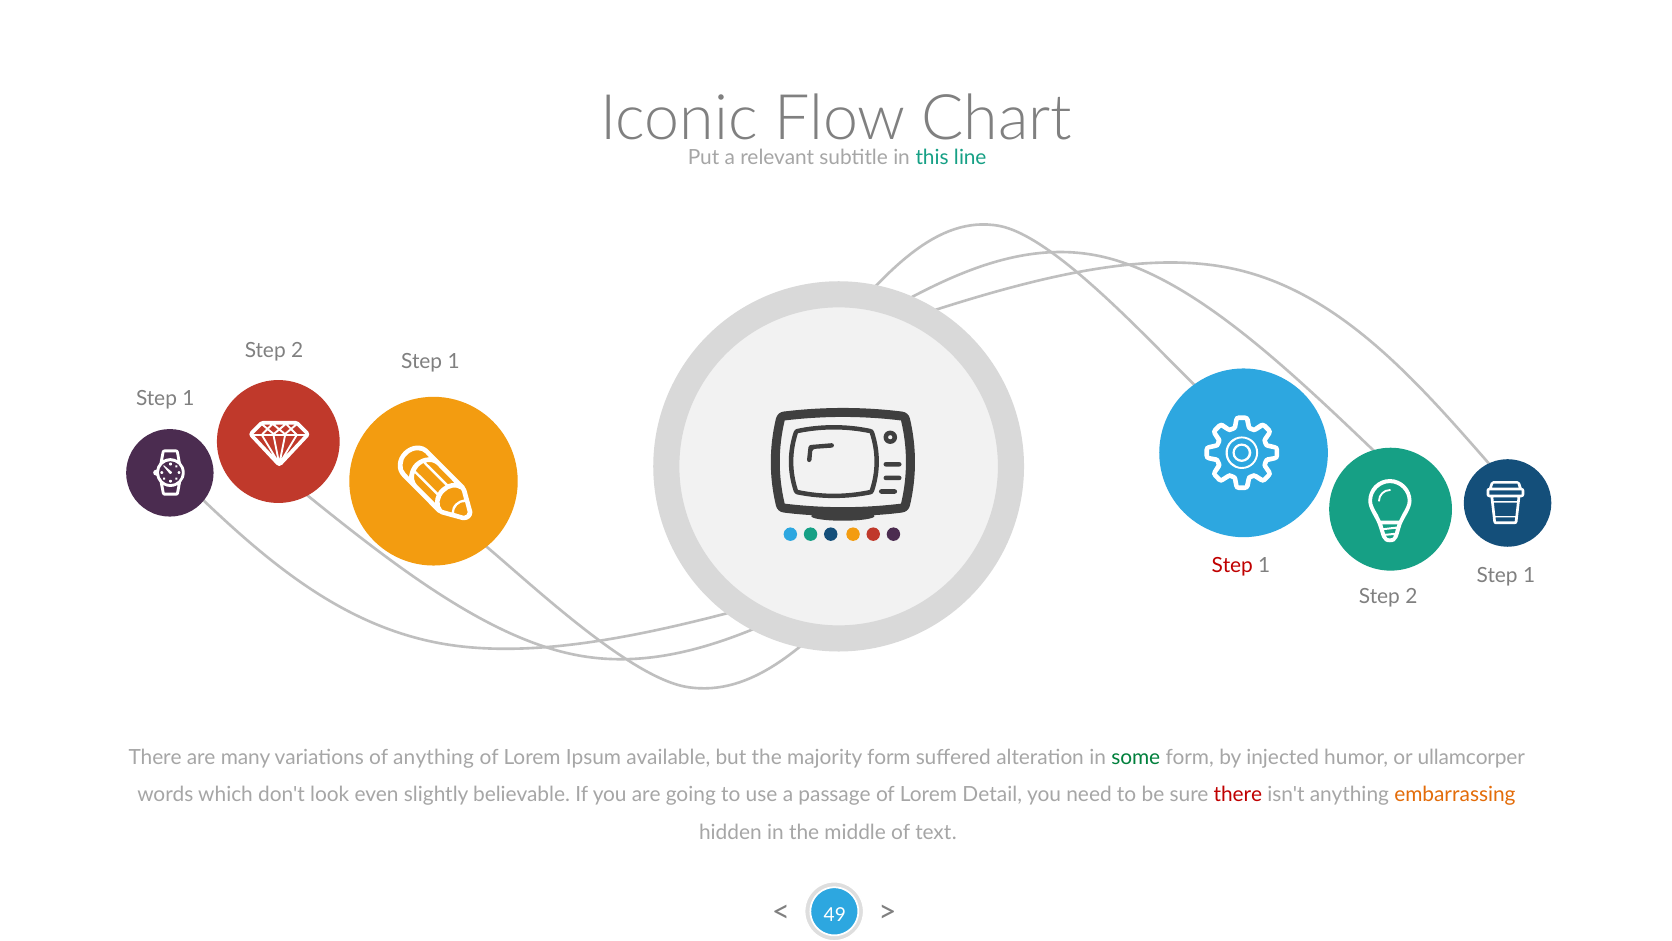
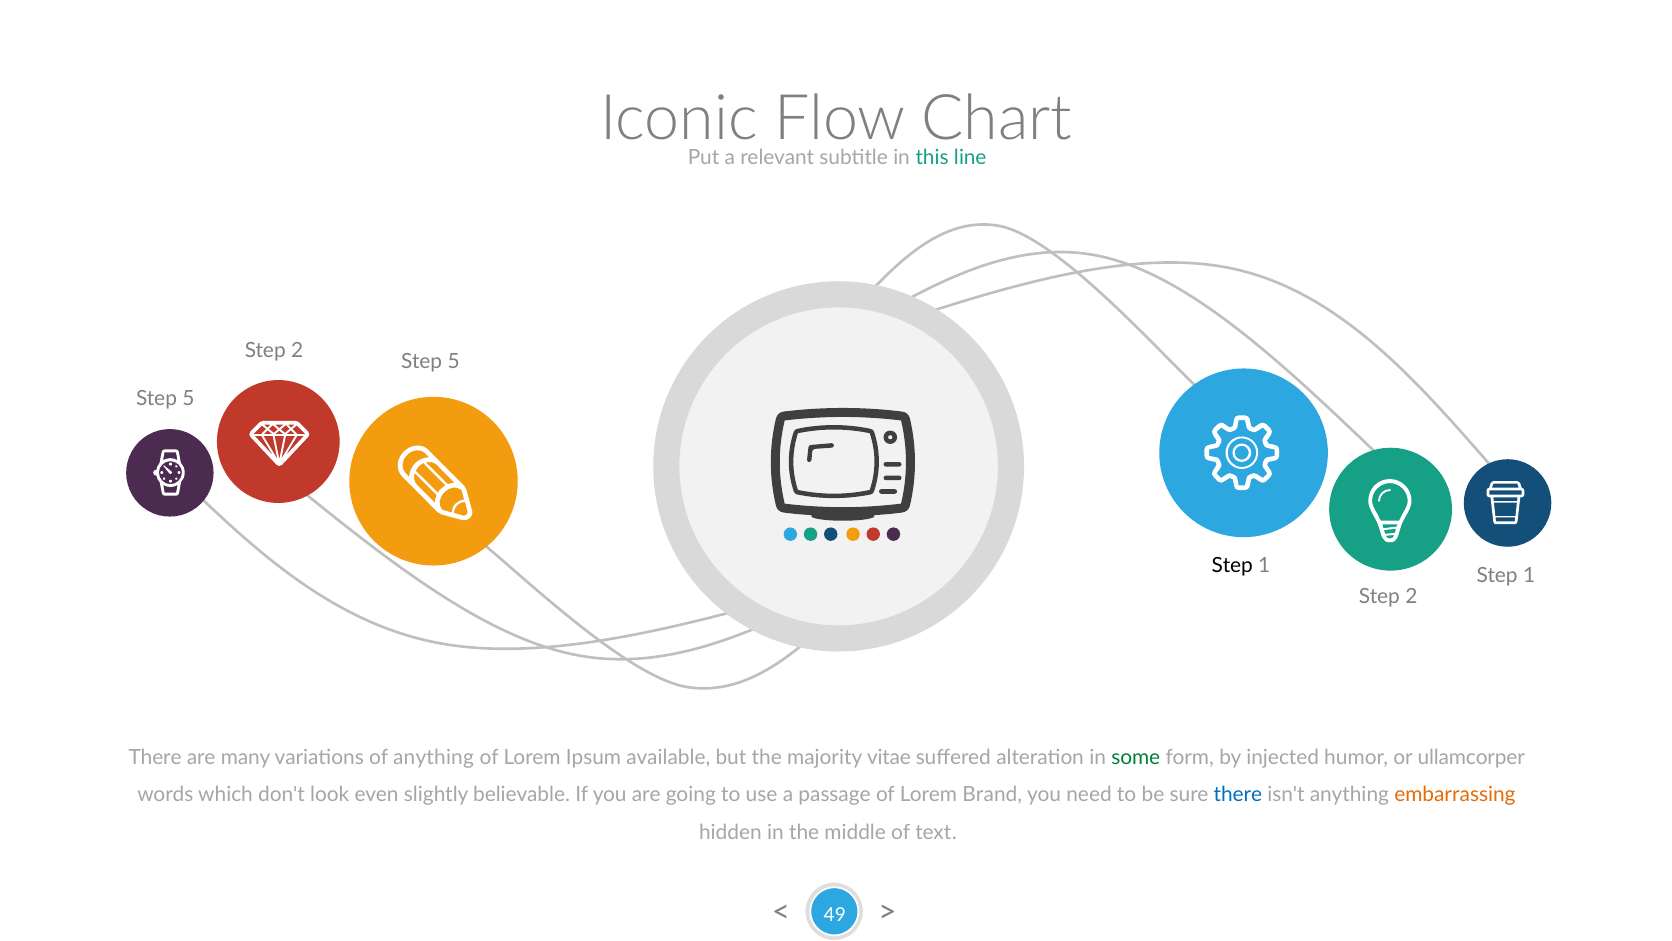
1: 1 -> 5 (454, 361)
1: 1 -> 5 (188, 398)
Step colour: red -> black (1232, 565)
majority form: form -> vitae (889, 757)
Detail: Detail -> Brand (992, 794)
there colour: red -> blue (1238, 794)
